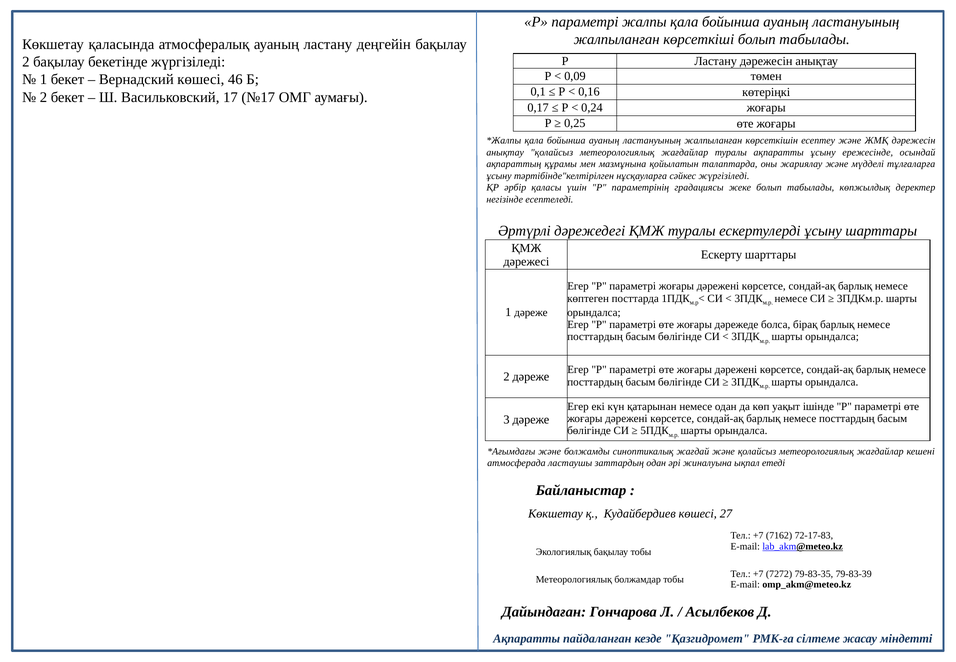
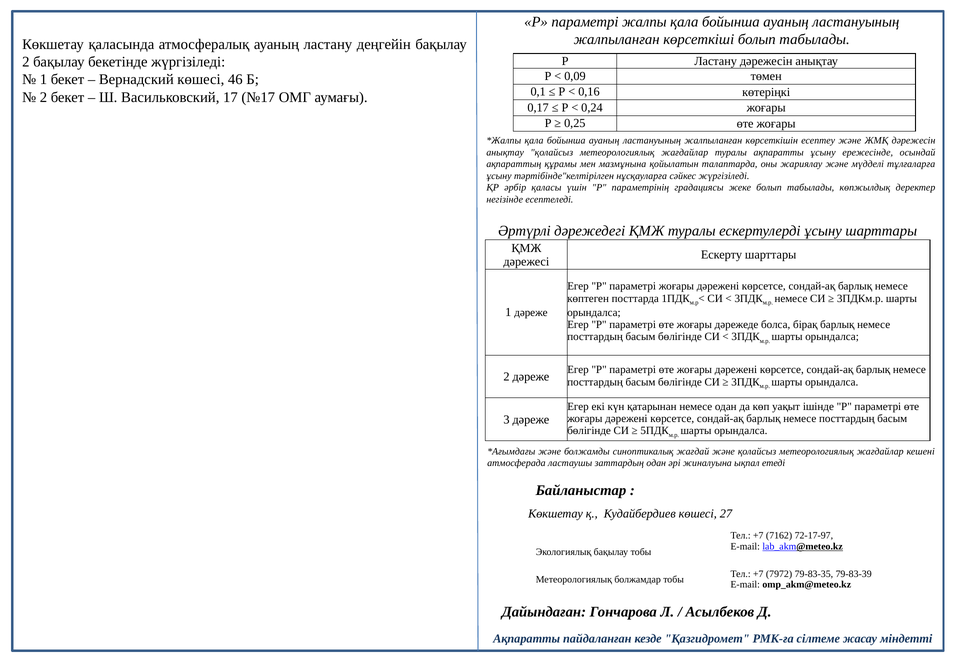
72-17-83: 72-17-83 -> 72-17-97 (814, 535)
7272: 7272 -> 7972 (779, 574)
